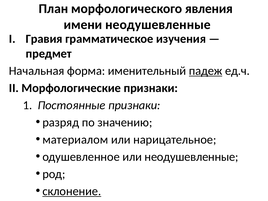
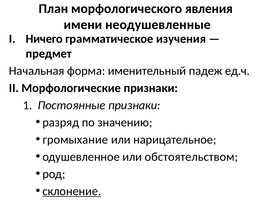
Гравия: Гравия -> Ничего (44, 39)
падеж underline: present -> none (206, 71)
материалом: материалом -> громыхание (75, 140)
или неодушевленные: неодушевленные -> обстоятельством (191, 157)
